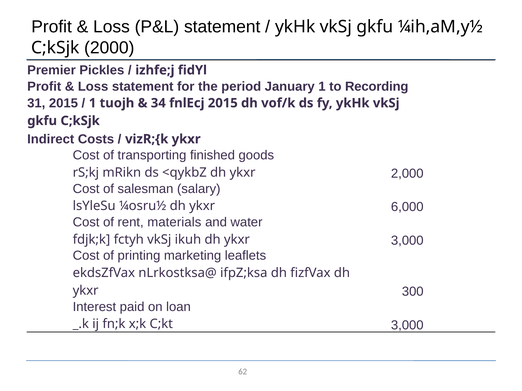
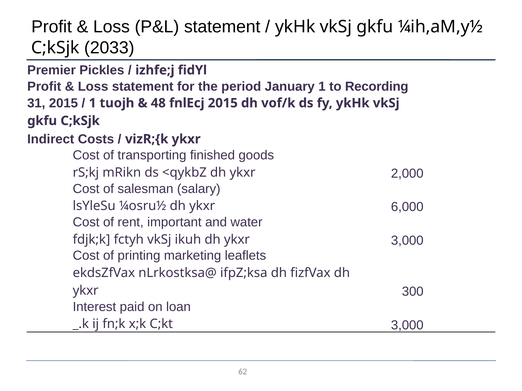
2000: 2000 -> 2033 (109, 48)
34: 34 -> 48 (158, 103)
materials: materials -> important (174, 222)
